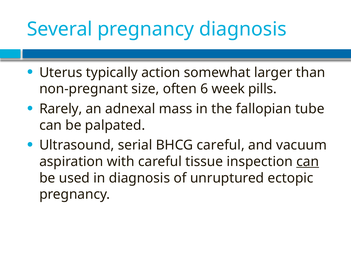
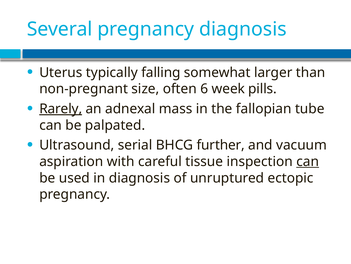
action: action -> falling (161, 72)
Rarely underline: none -> present (61, 109)
BHCG careful: careful -> further (221, 145)
